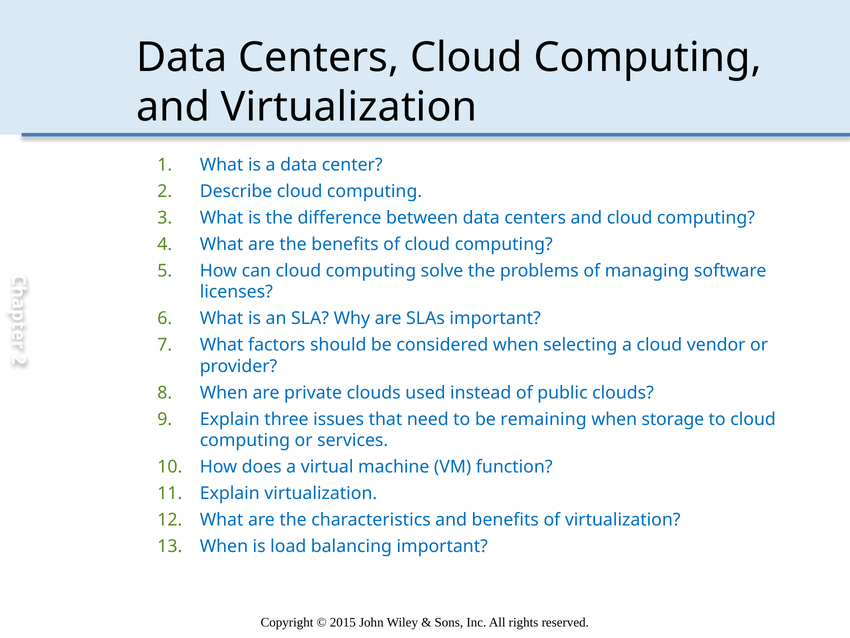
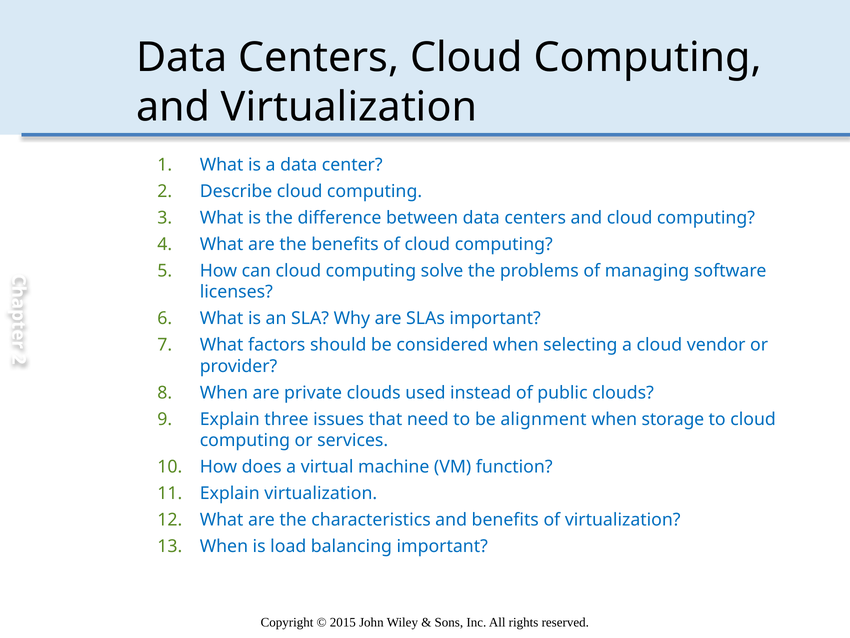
remaining: remaining -> alignment (543, 419)
